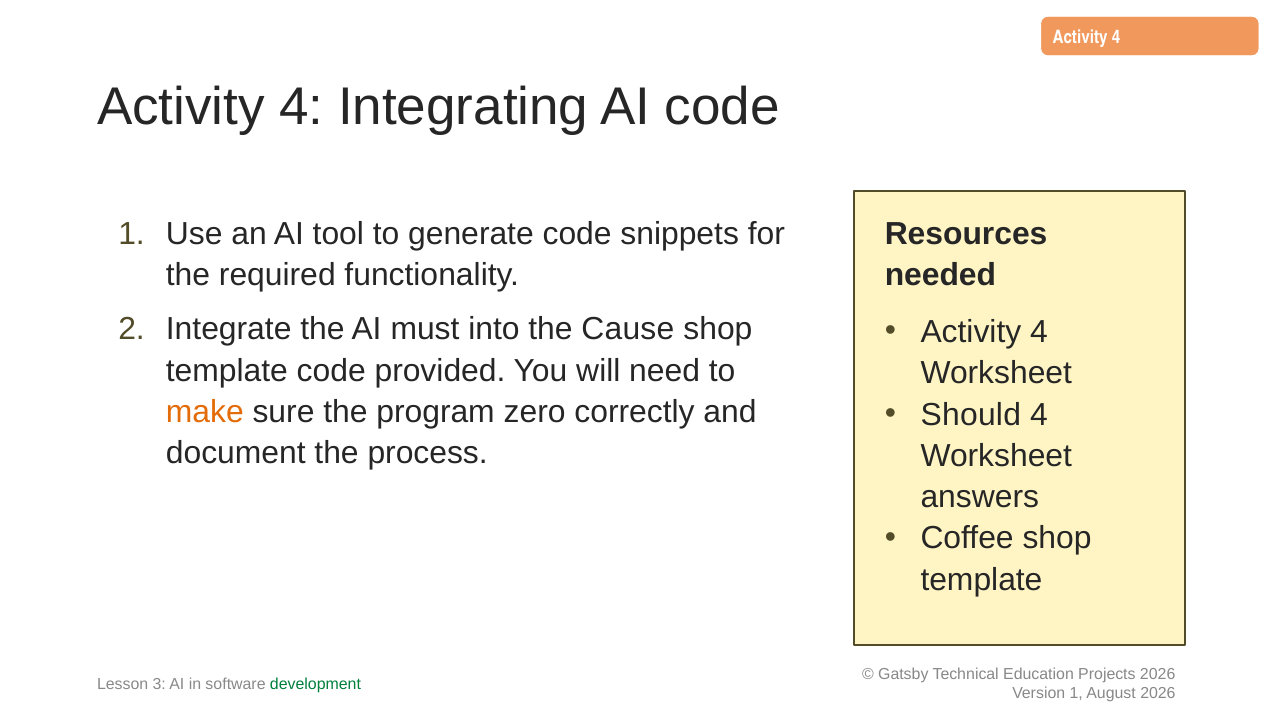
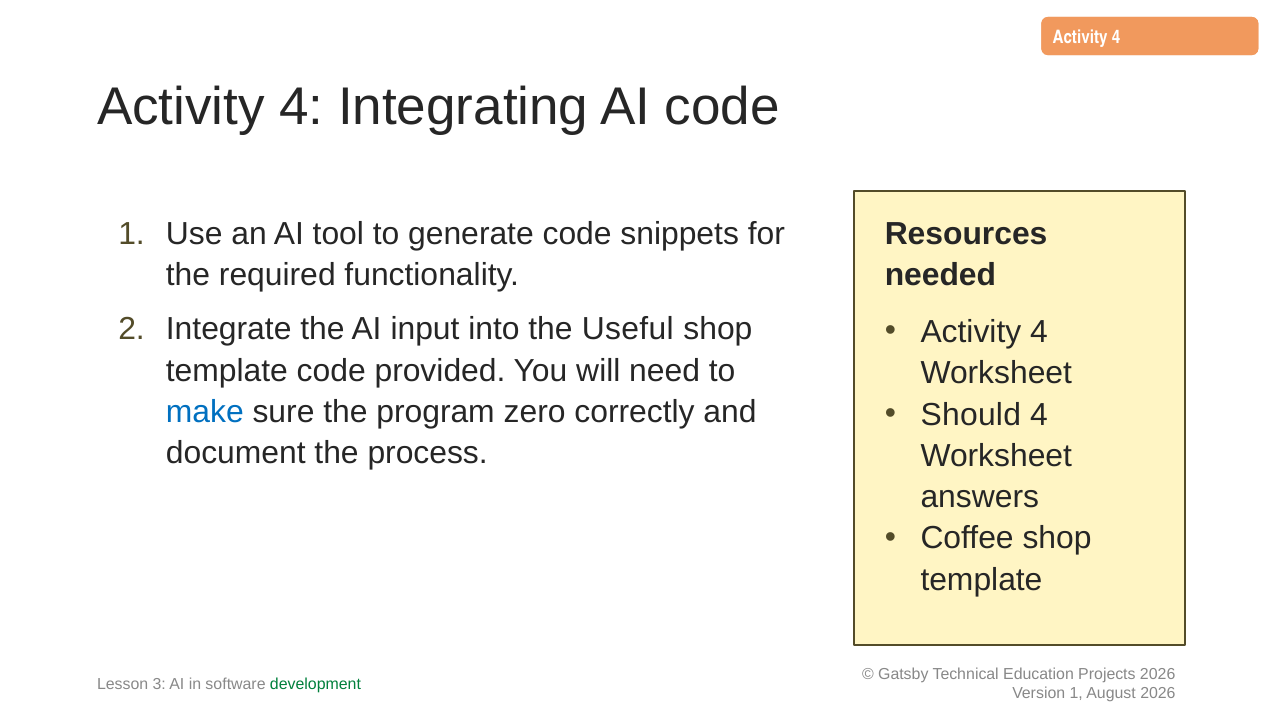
must: must -> input (425, 330)
Cause: Cause -> Useful (628, 330)
make colour: orange -> blue (205, 412)
